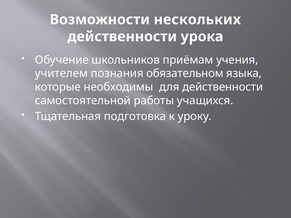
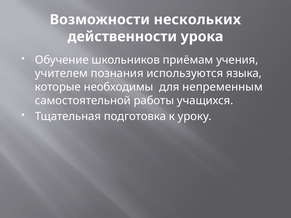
обязательном: обязательном -> используются (185, 74)
для действенности: действенности -> непременным (223, 87)
